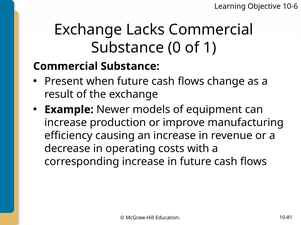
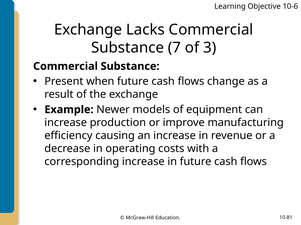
0: 0 -> 7 (175, 48)
1: 1 -> 3 (210, 48)
